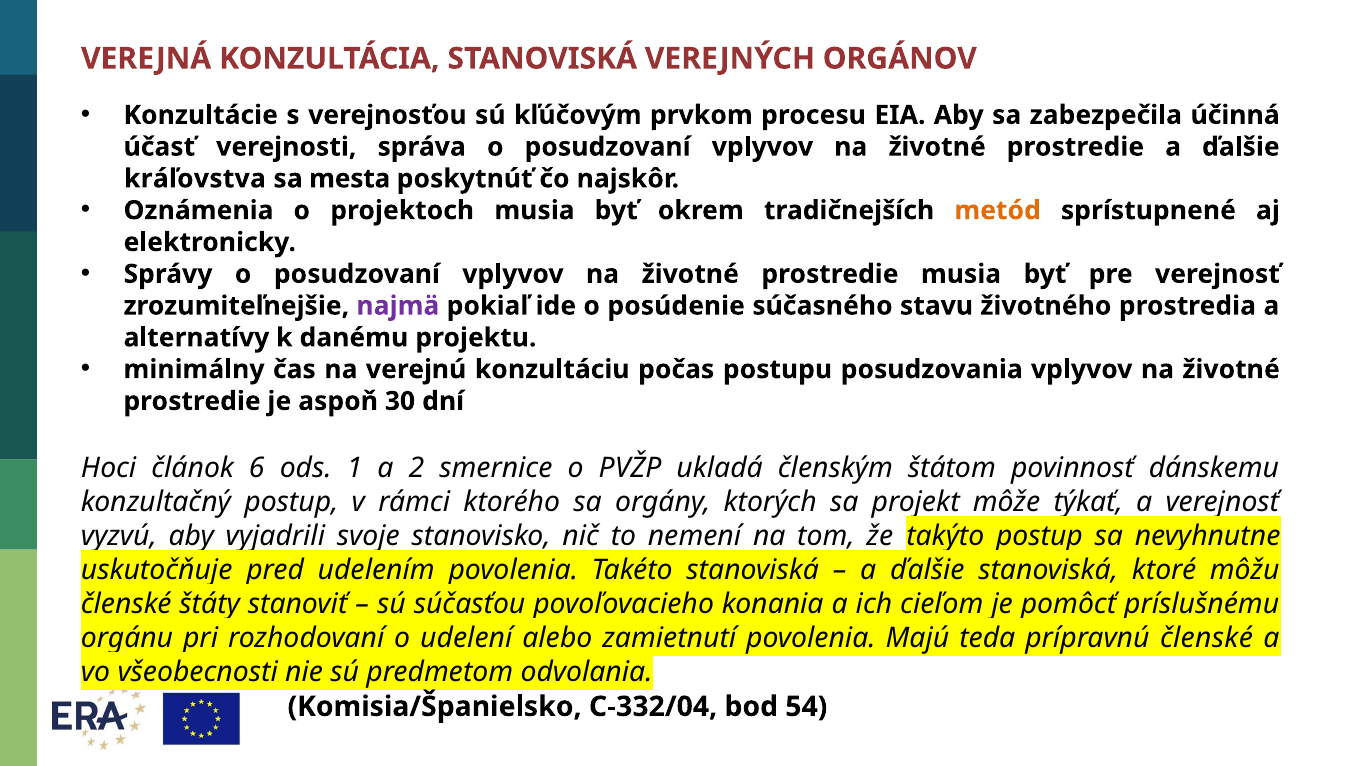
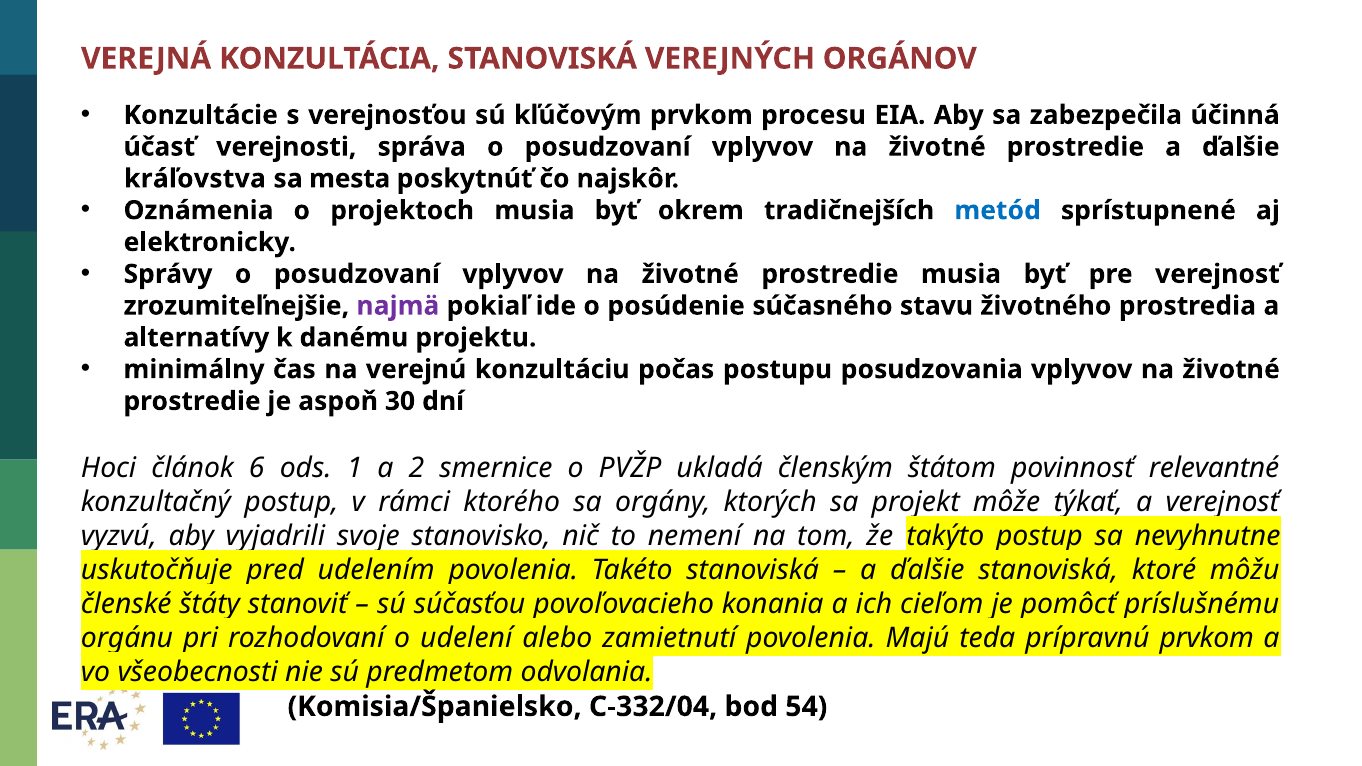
metód colour: orange -> blue (998, 211)
dánskemu: dánskemu -> relevantné (1214, 468)
prípravnú členské: členské -> prvkom (1207, 639)
